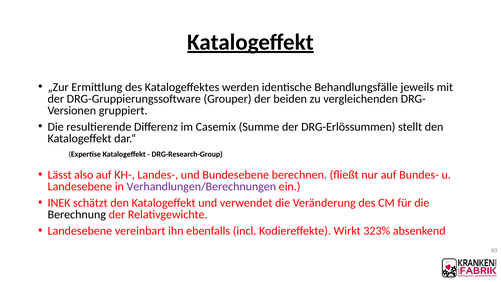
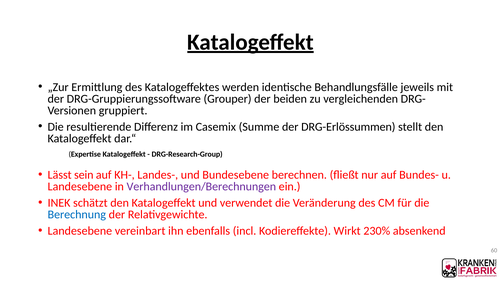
also: also -> sein (84, 175)
Berechnung colour: black -> blue (77, 214)
323%: 323% -> 230% (377, 231)
